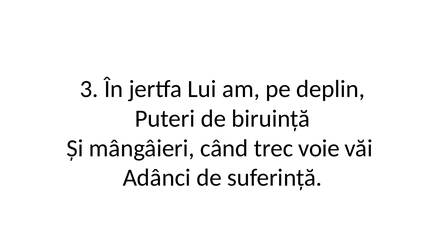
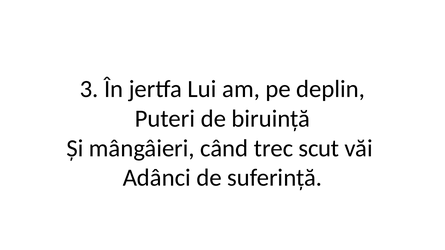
voie: voie -> scut (319, 148)
